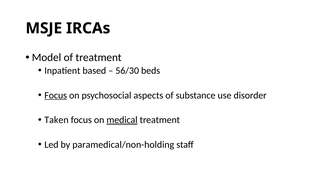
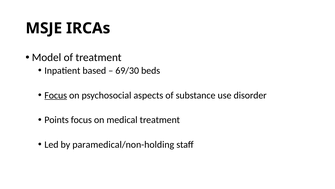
56/30: 56/30 -> 69/30 (127, 70)
Taken: Taken -> Points (57, 120)
medical underline: present -> none (122, 120)
